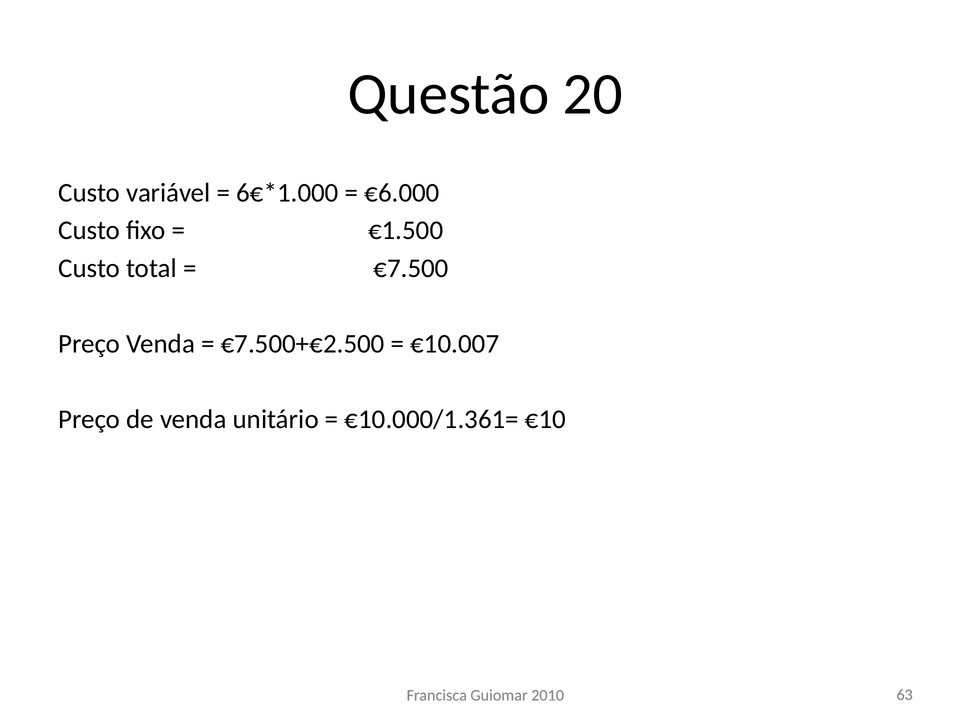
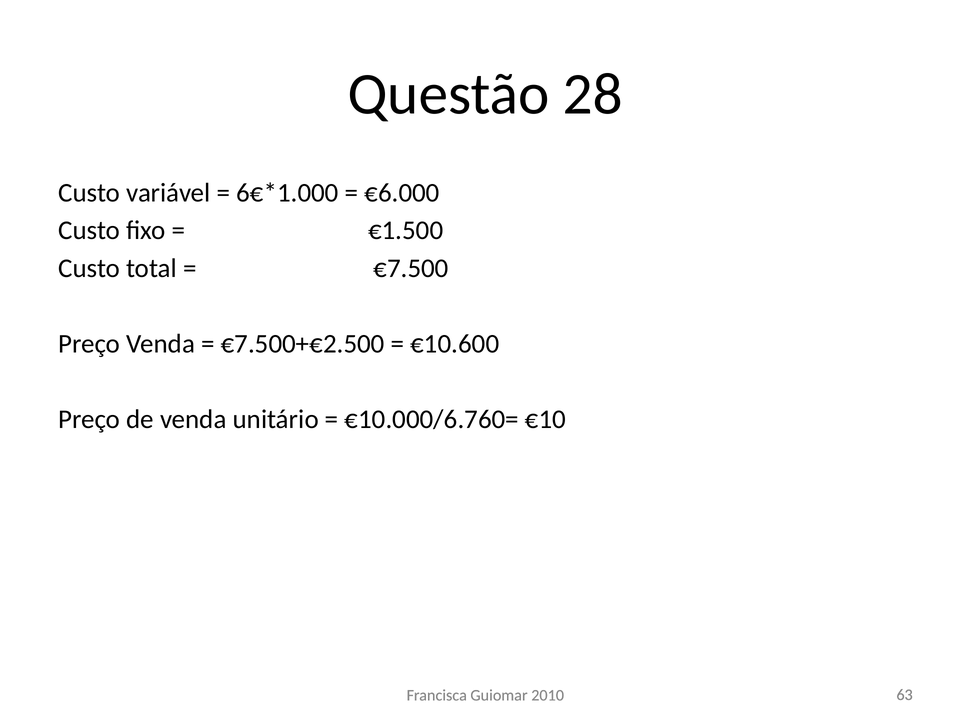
20: 20 -> 28 (593, 94)
€10.007: €10.007 -> €10.600 (455, 344)
€10.000/1.361=: €10.000/1.361= -> €10.000/6.760= (432, 419)
